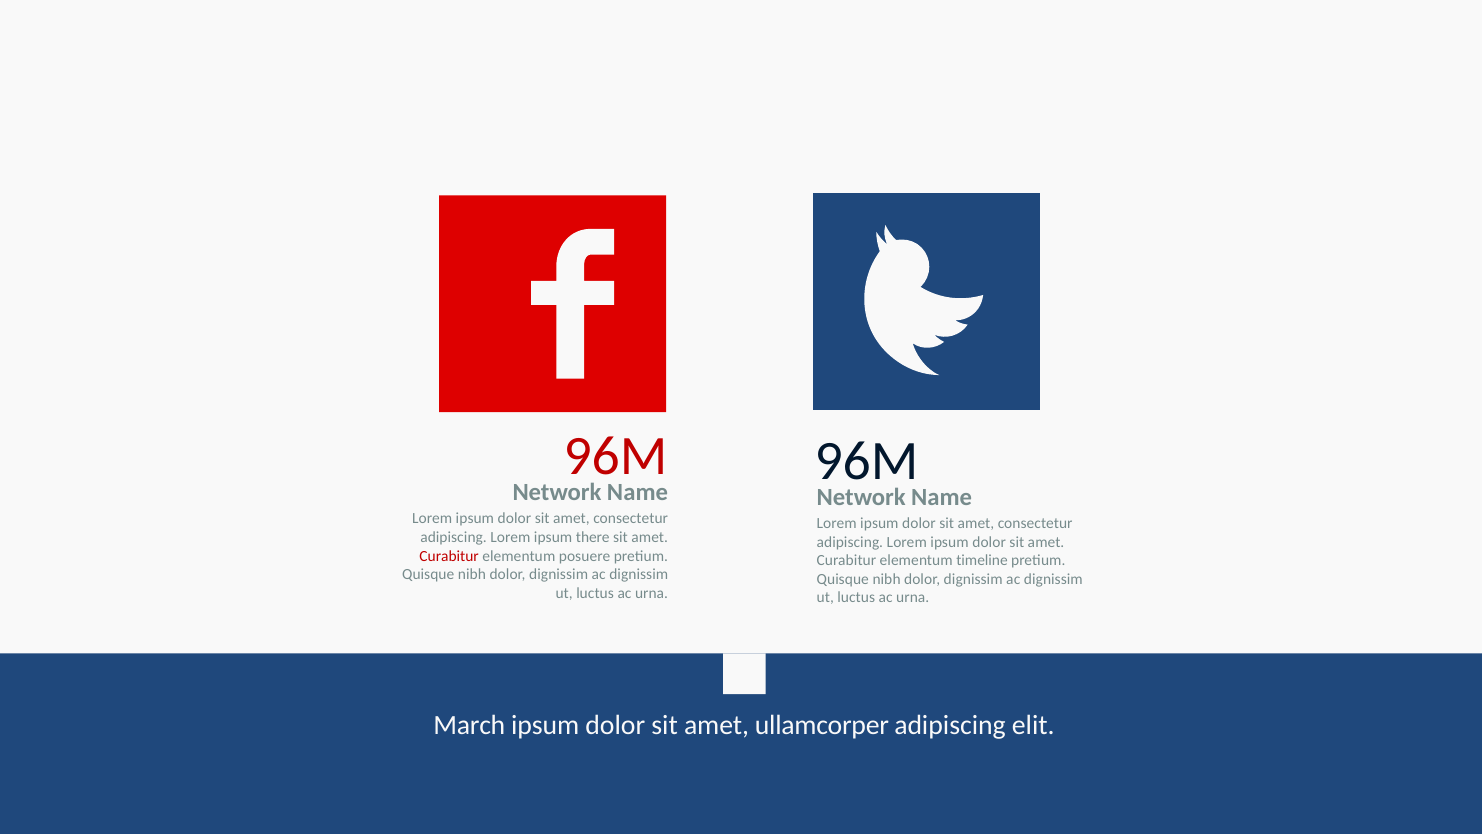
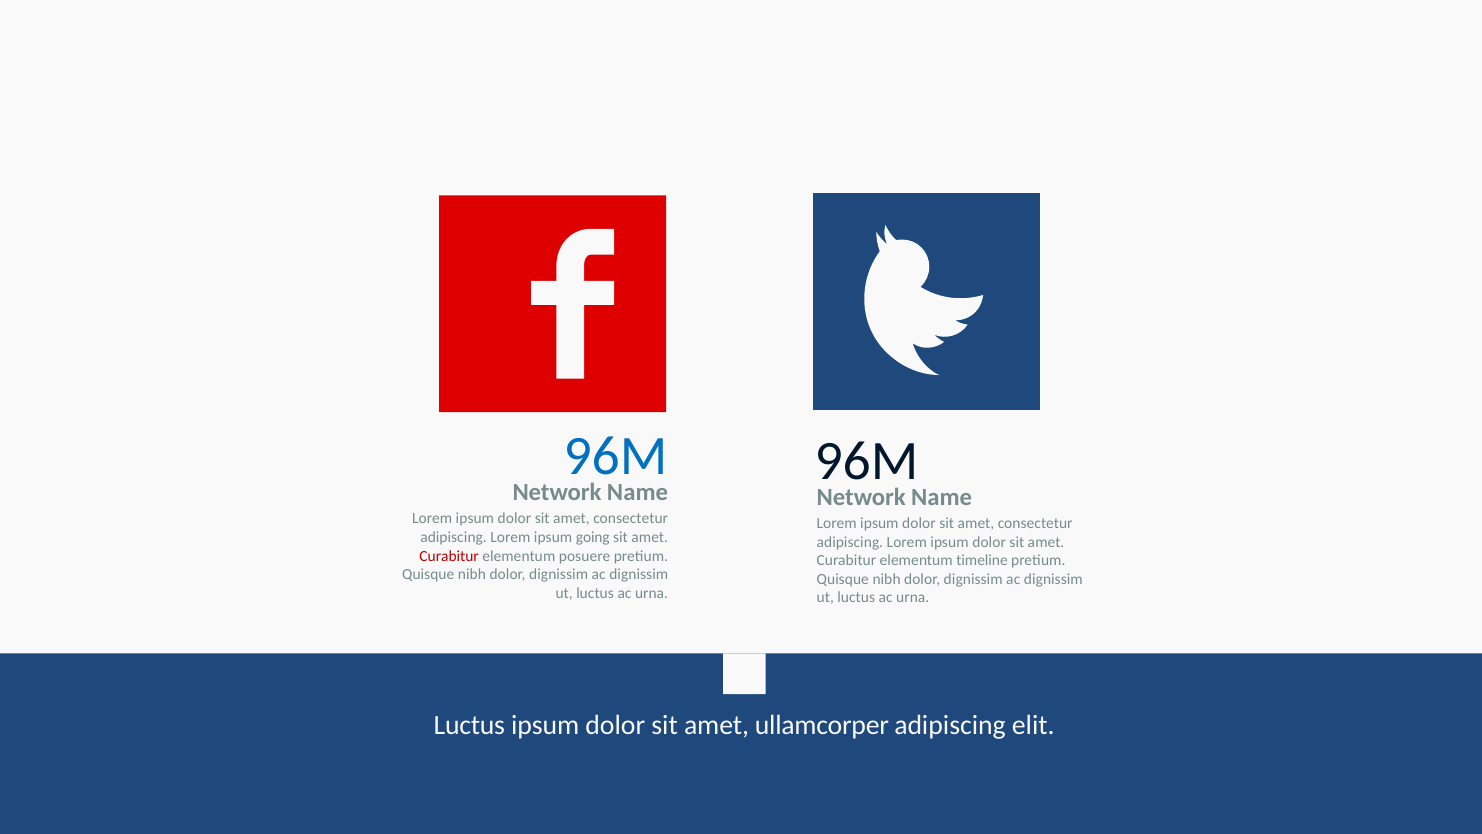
96M colour: red -> blue (615, 456)
there: there -> going (593, 537)
March: March -> Luctus (469, 725)
